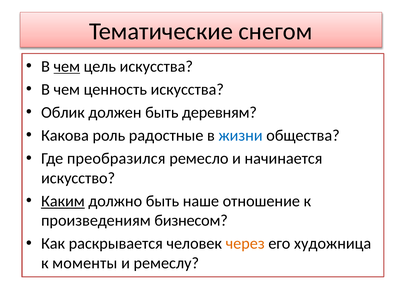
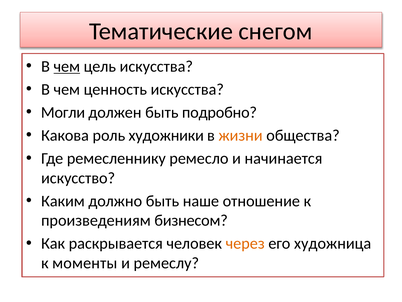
Облик: Облик -> Могли (63, 112)
деревням: деревням -> подробно (219, 112)
радостные: радостные -> художники (166, 135)
жизни colour: blue -> orange (241, 135)
преобразился: преобразился -> ремесленнику (116, 158)
Каким underline: present -> none (63, 201)
